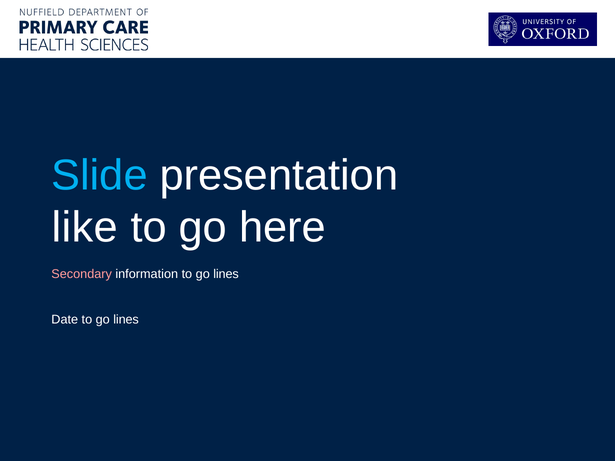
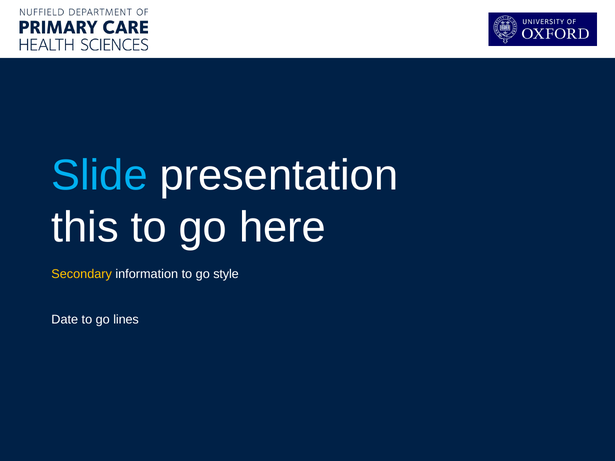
like: like -> this (85, 228)
Secondary colour: pink -> yellow (82, 274)
information to go lines: lines -> style (226, 274)
